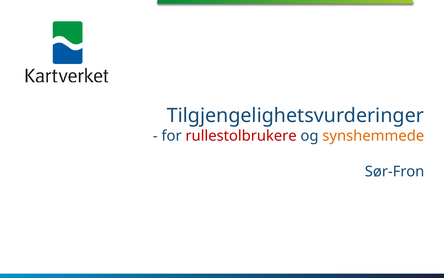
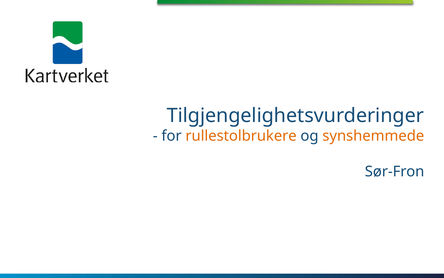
rullestolbrukere colour: red -> orange (241, 136)
